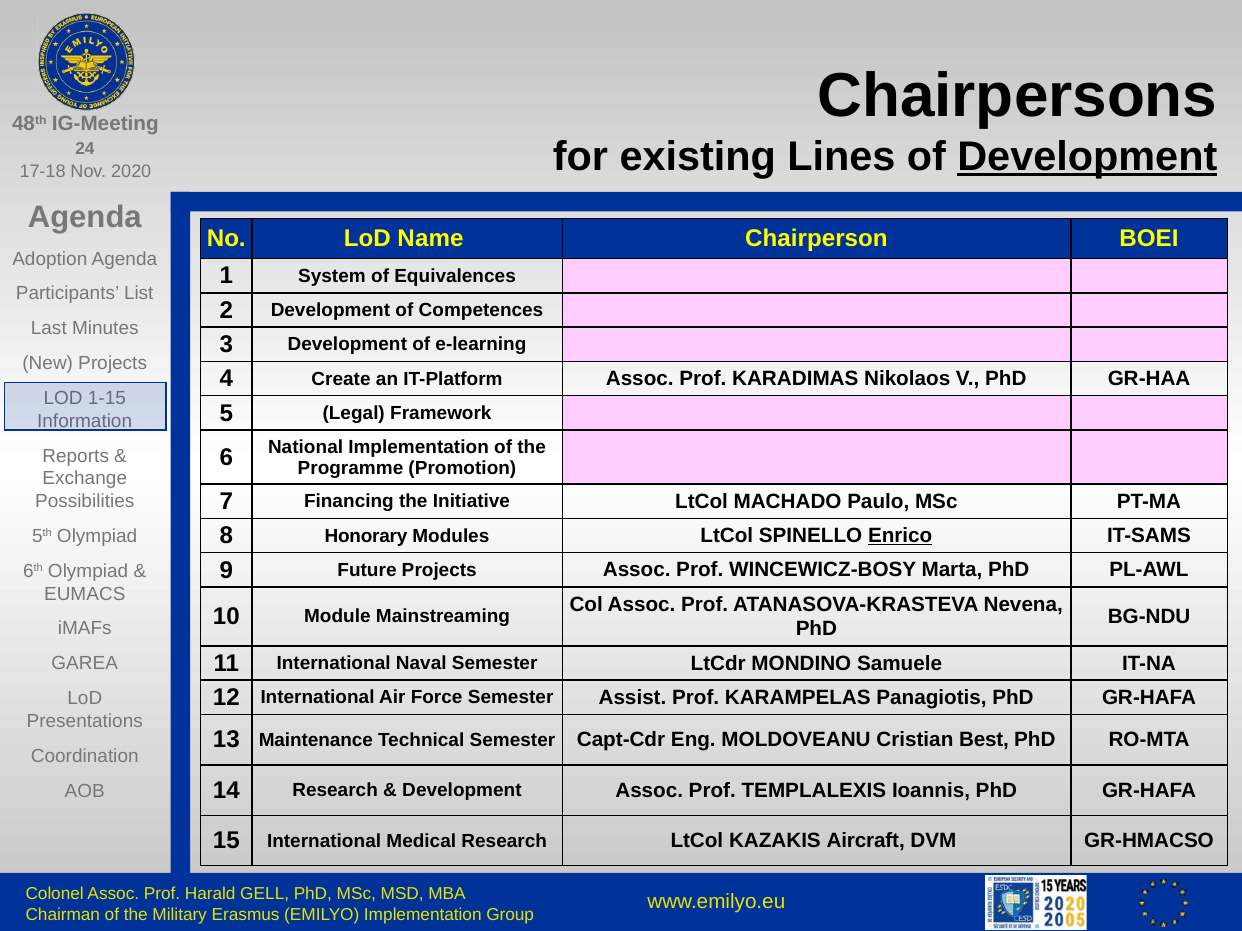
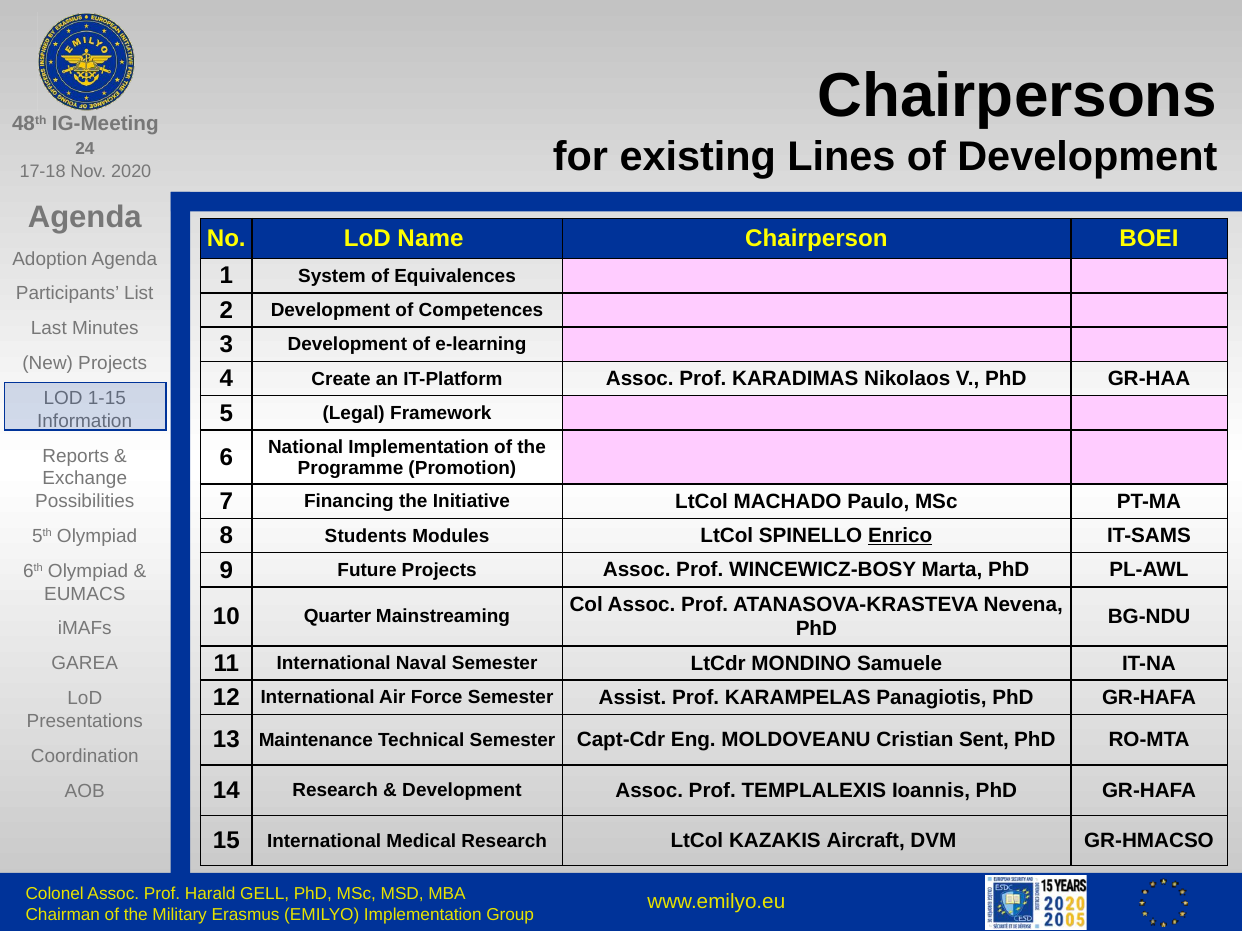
Development underline: present -> none (1087, 157)
Honorary: Honorary -> Students (366, 536)
Module: Module -> Quarter (338, 617)
Best: Best -> Sent (984, 740)
